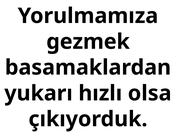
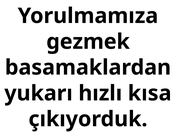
olsa: olsa -> kısa (150, 93)
